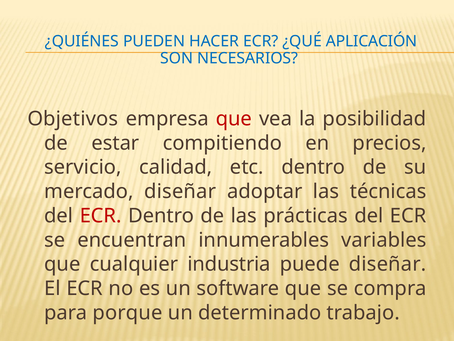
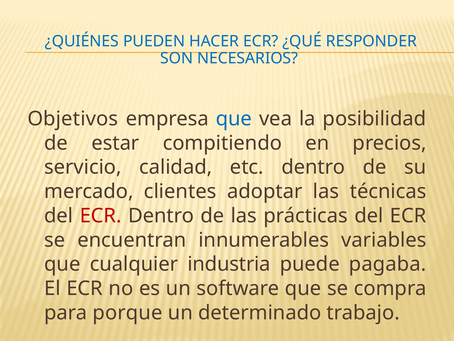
APLICACIÓN: APLICACIÓN -> RESPONDER (371, 41)
que colour: red -> blue (234, 119)
mercado diseñar: diseñar -> clientes (180, 191)
puede diseñar: diseñar -> pagaba (388, 264)
